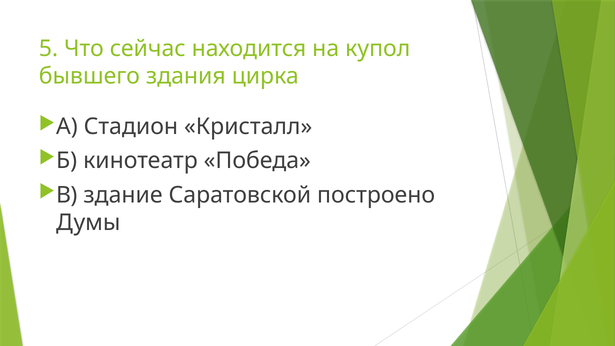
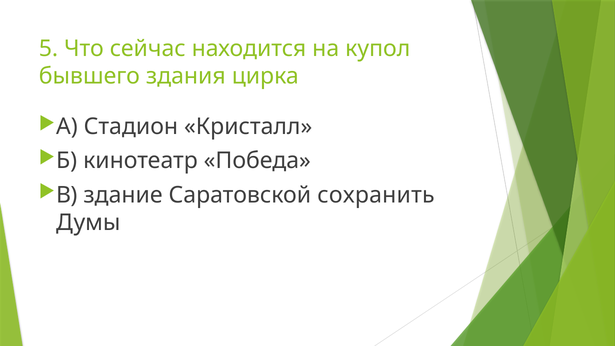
построено: построено -> сохранить (376, 195)
